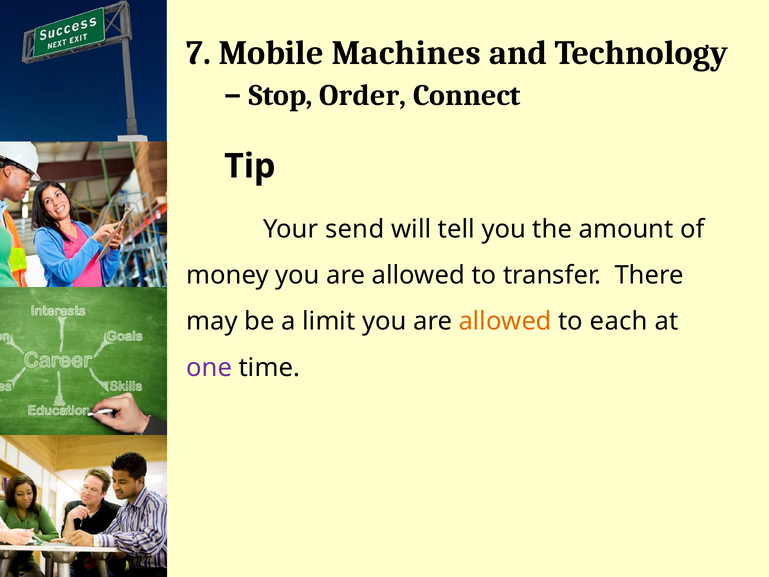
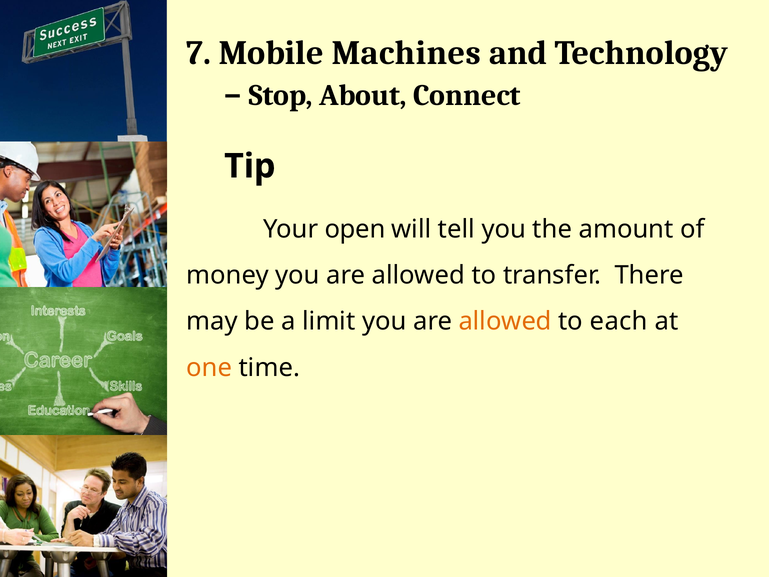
Order: Order -> About (363, 95)
send: send -> open (355, 229)
one colour: purple -> orange (209, 367)
